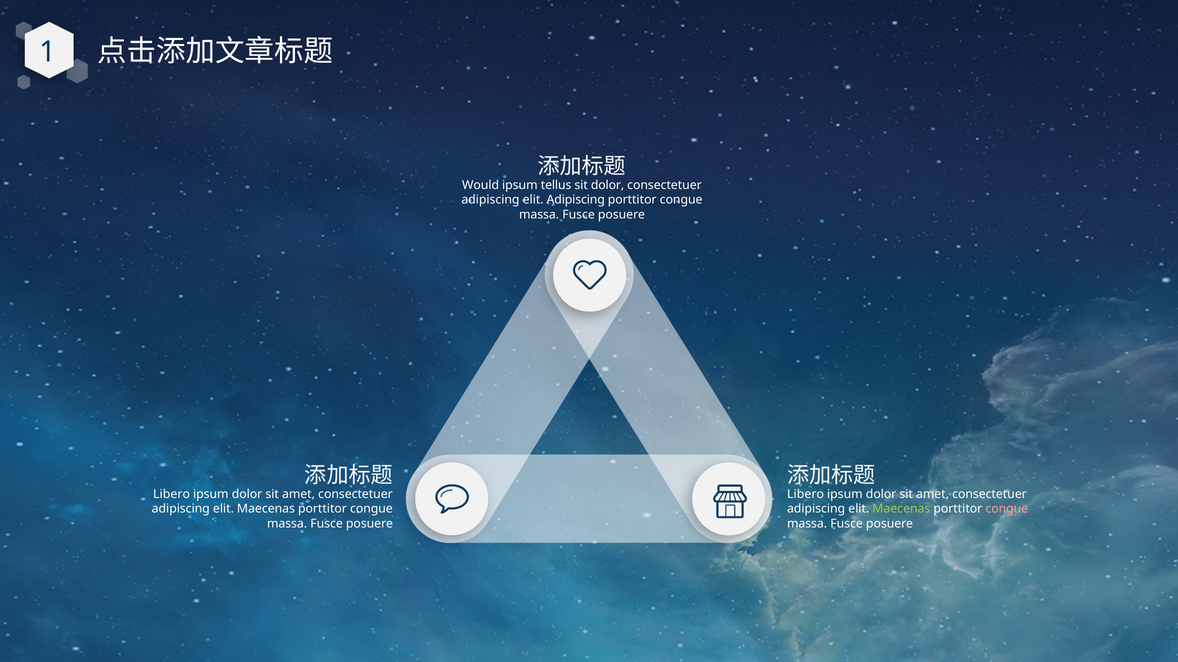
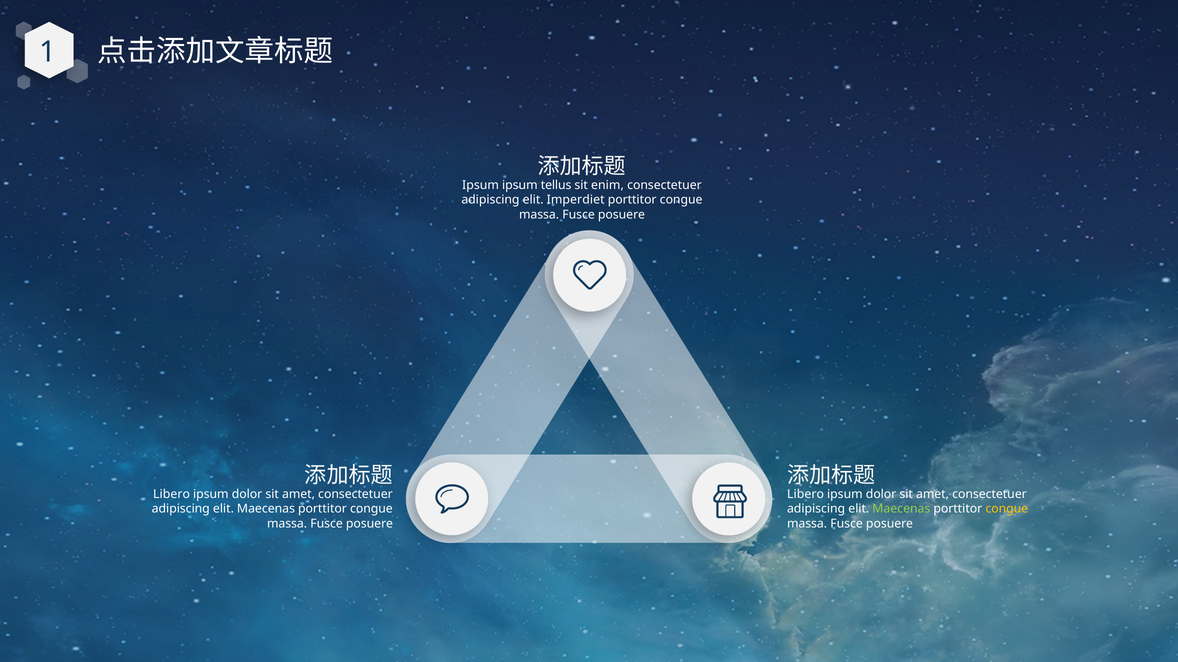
Would: Would -> Ipsum (481, 185)
sit dolor: dolor -> enim (607, 185)
elit Adipiscing: Adipiscing -> Imperdiet (576, 200)
congue colour: pink -> yellow (1007, 509)
